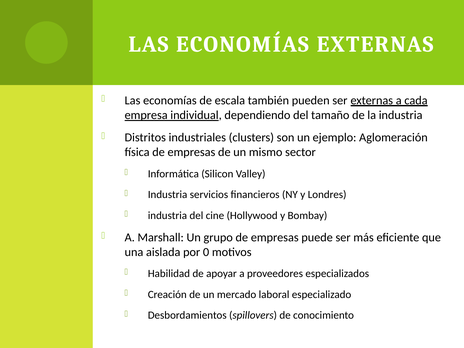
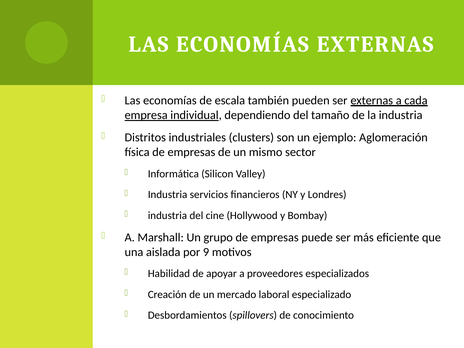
0: 0 -> 9 (206, 252)
